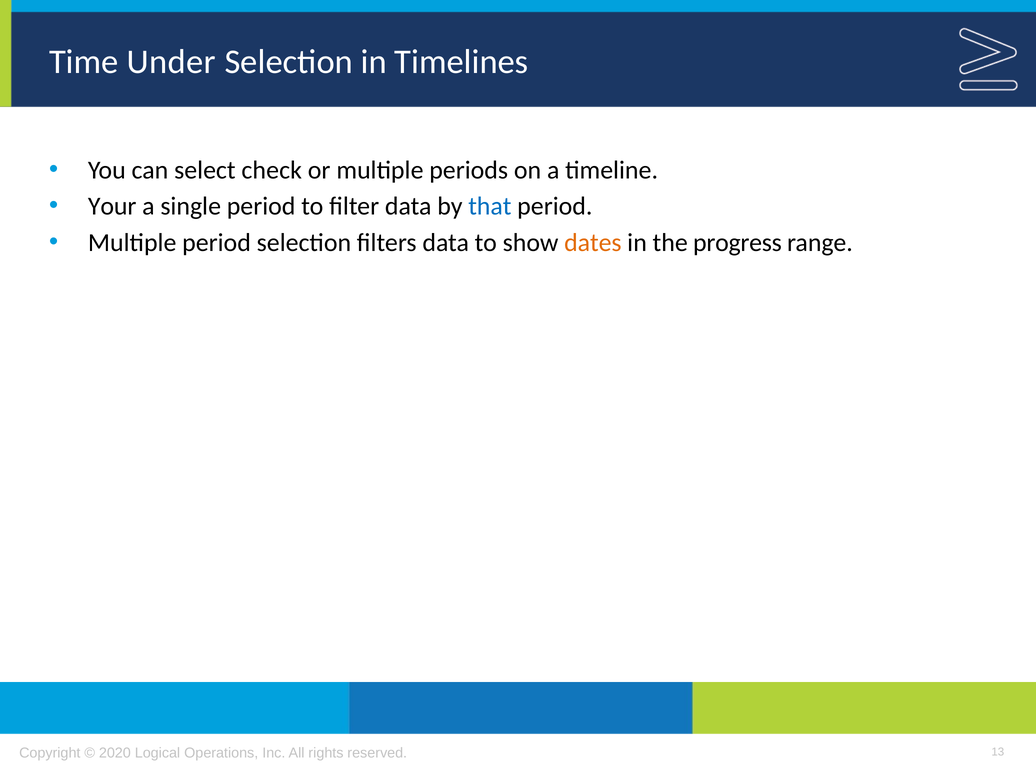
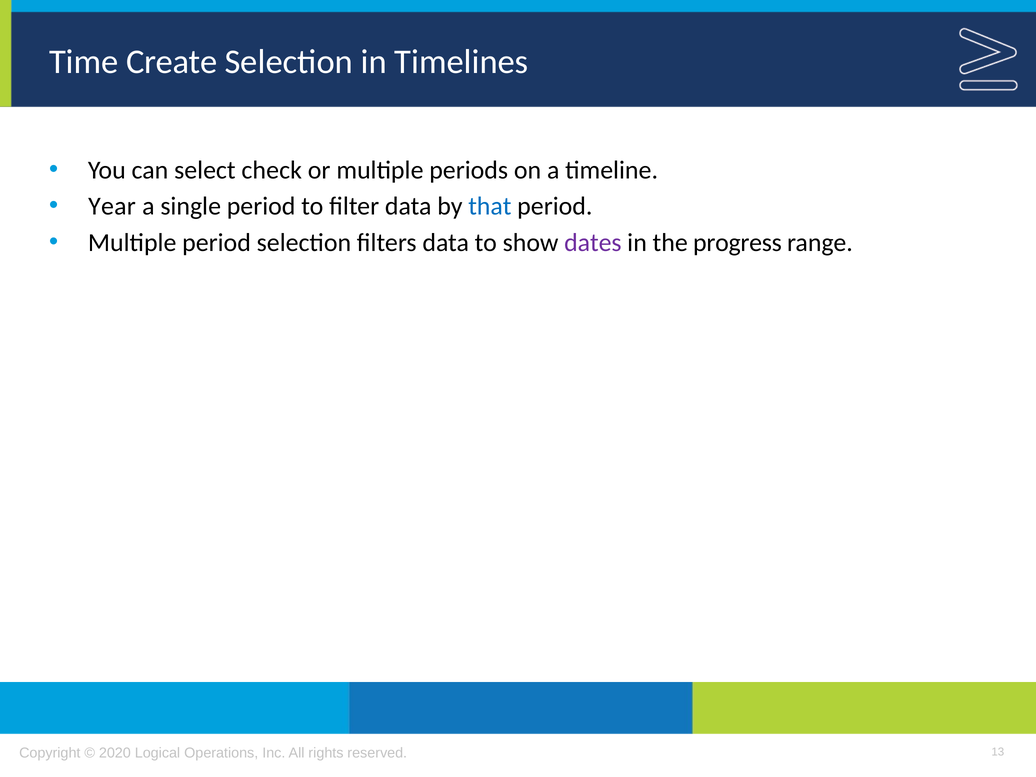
Under: Under -> Create (172, 62)
Your: Your -> Year (112, 206)
dates colour: orange -> purple (593, 243)
